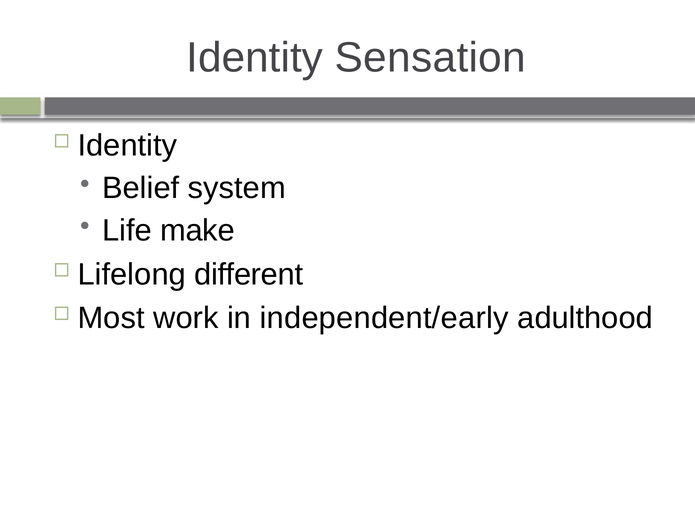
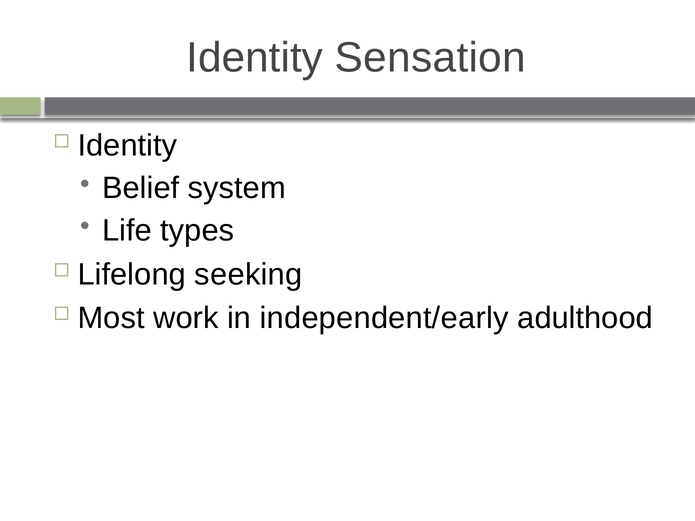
make: make -> types (197, 231)
different: different -> seeking (248, 274)
